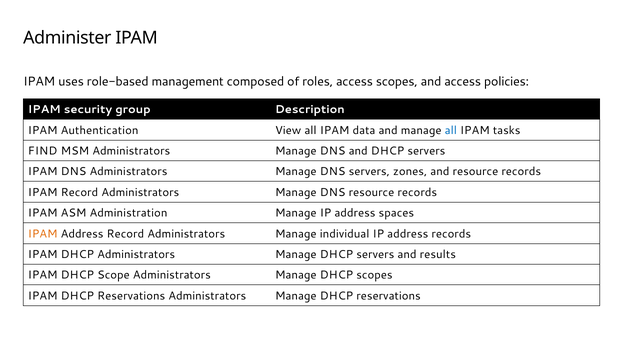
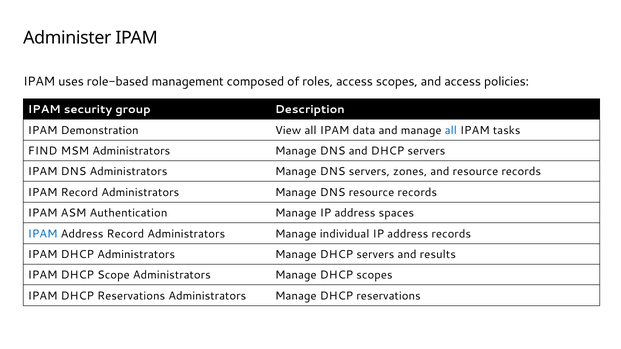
Authentication: Authentication -> Demonstration (100, 130)
Administration: Administration -> Authentication (128, 213)
IPAM colour: orange -> blue (43, 234)
